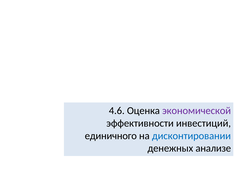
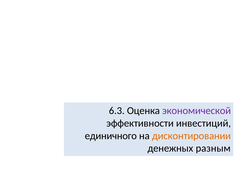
4.6: 4.6 -> 6.3 (117, 110)
дисконтировании colour: blue -> orange (191, 135)
анализе: анализе -> разным (213, 148)
